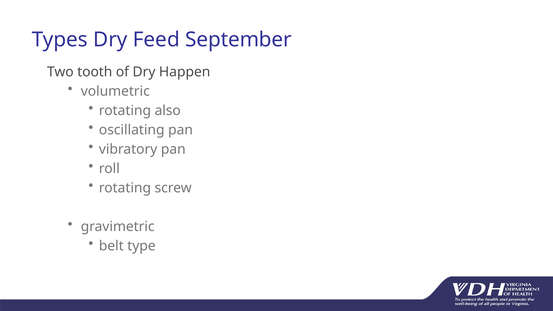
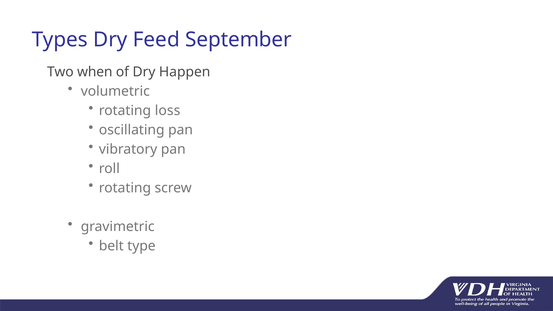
tooth: tooth -> when (95, 72)
also: also -> loss (168, 111)
